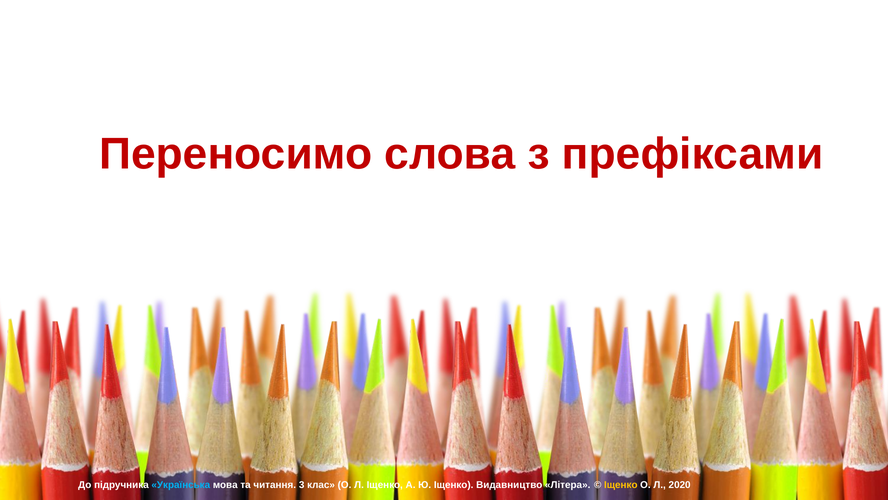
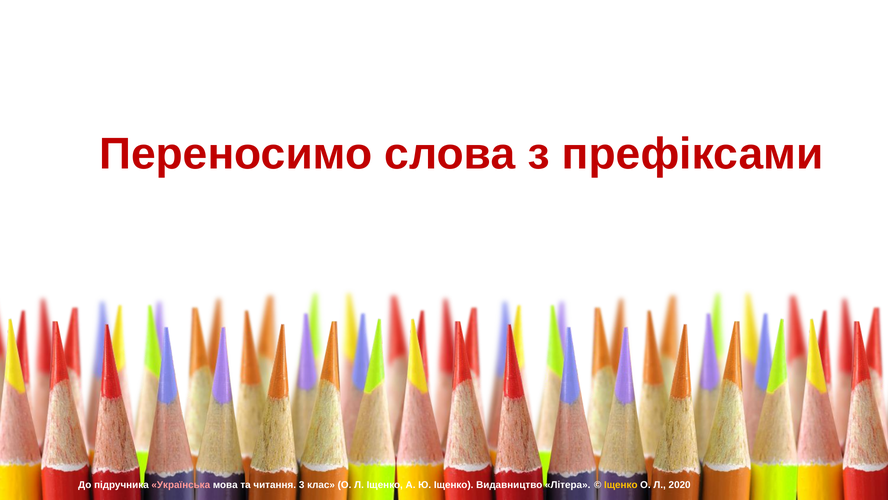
Українська colour: light blue -> pink (181, 484)
